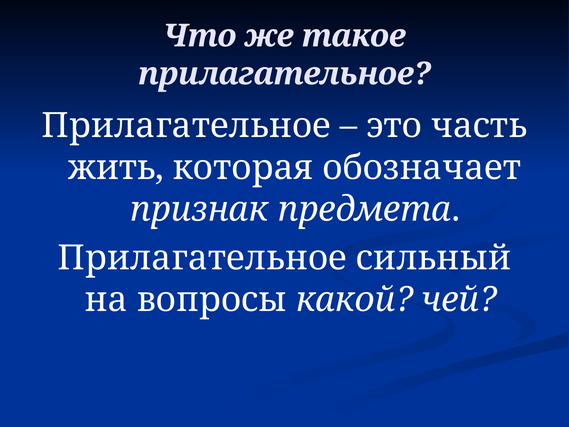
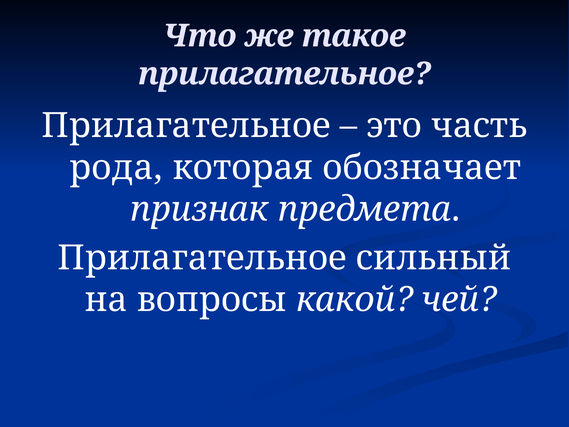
жить: жить -> рода (116, 167)
